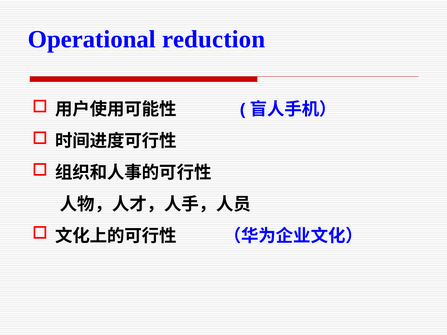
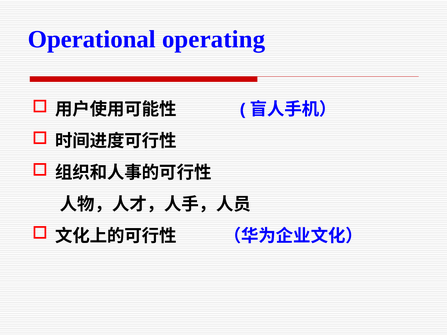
reduction: reduction -> operating (214, 39)
